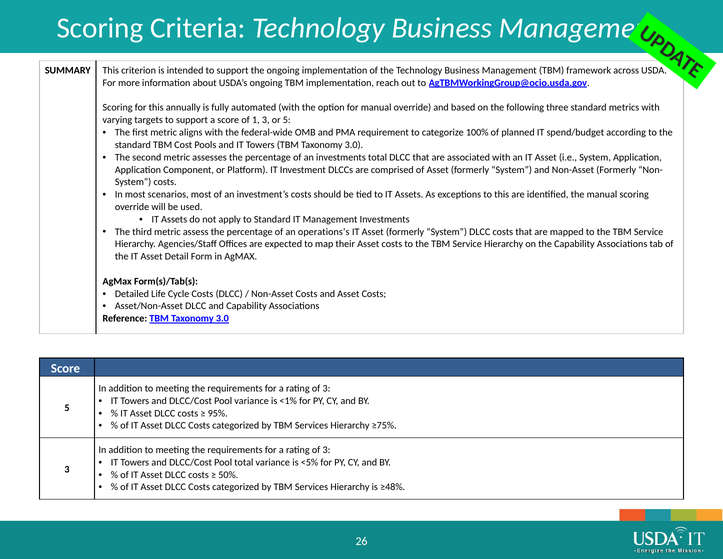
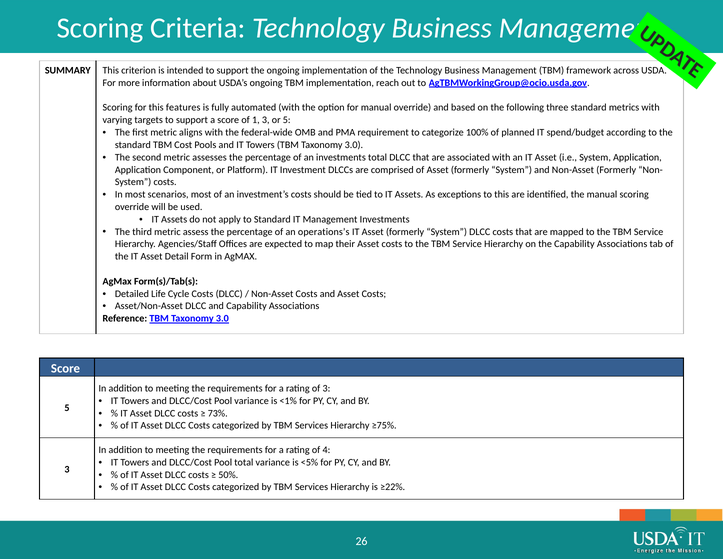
annually: annually -> features (183, 108)
95%: 95% -> 73% (218, 413)
3: 3 -> 4 (326, 450)
≥48%: ≥48% -> ≥22% (393, 487)
